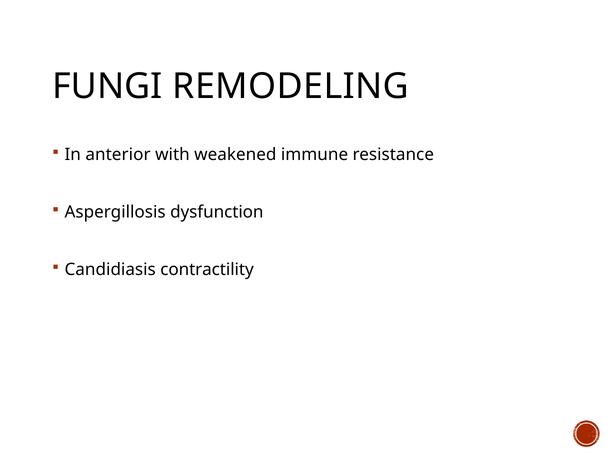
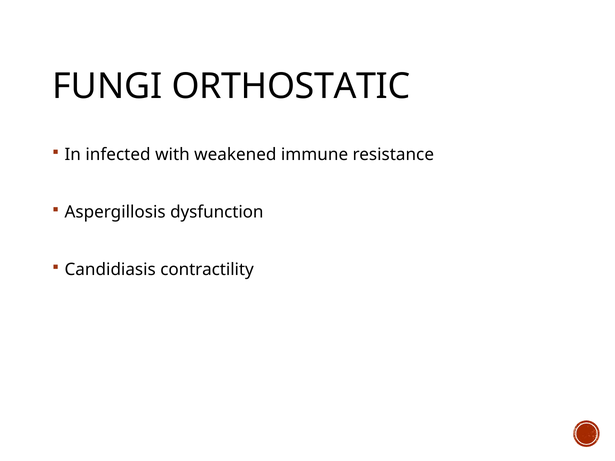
REMODELING: REMODELING -> ORTHOSTATIC (291, 86)
anterior: anterior -> infected (118, 155)
